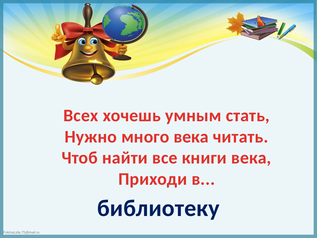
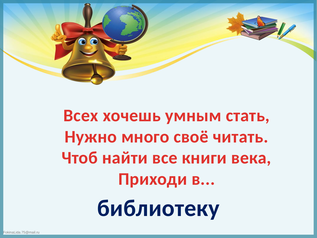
много века: века -> своё (191, 137)
